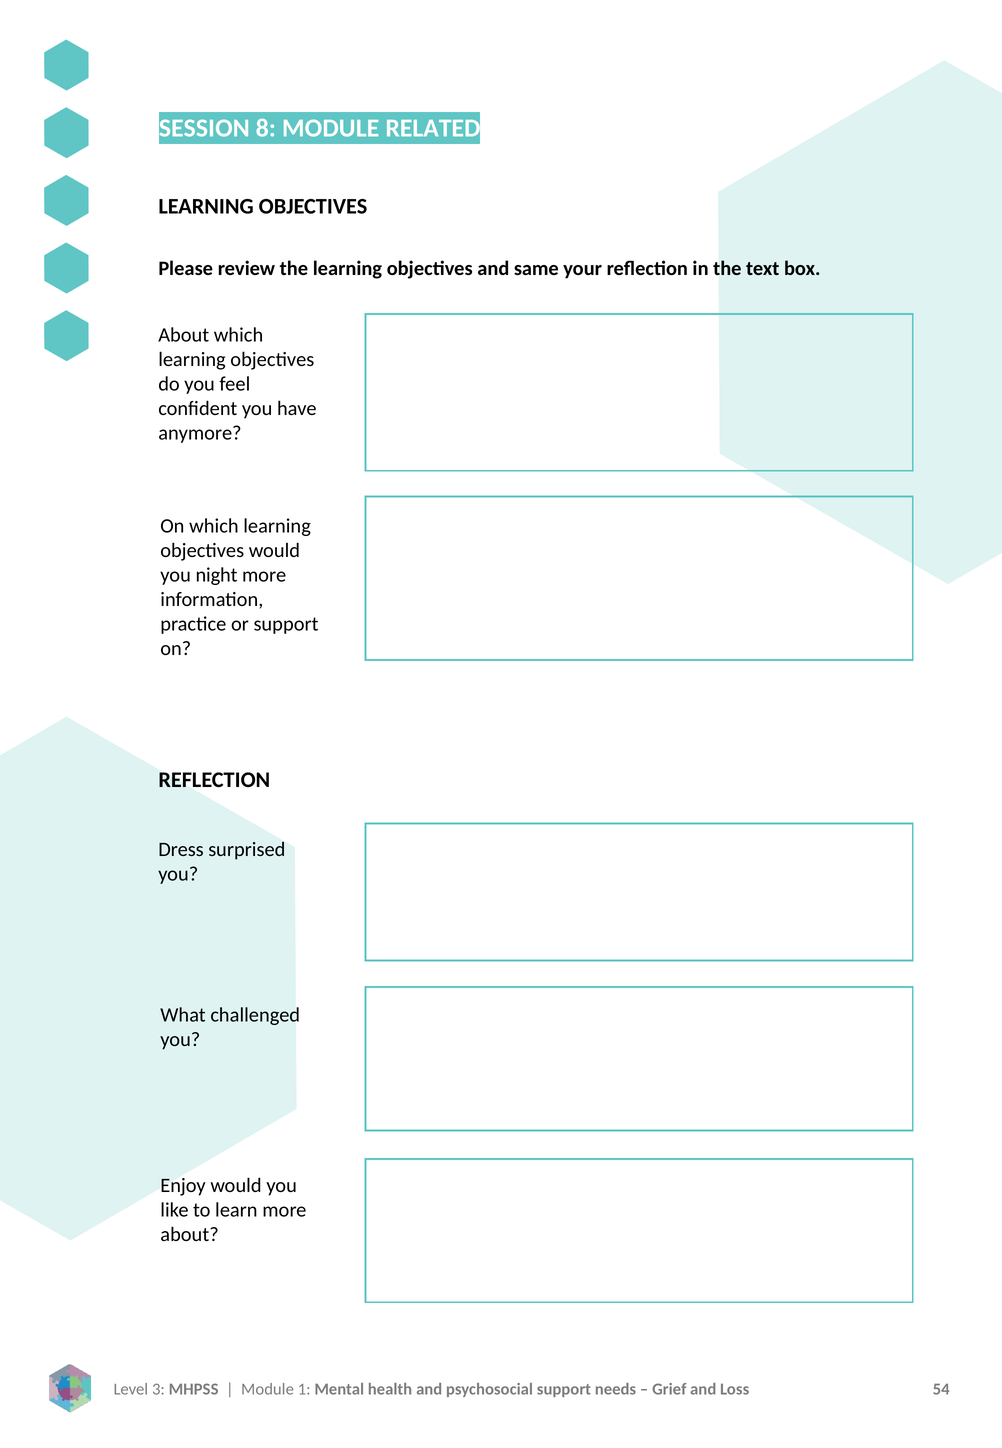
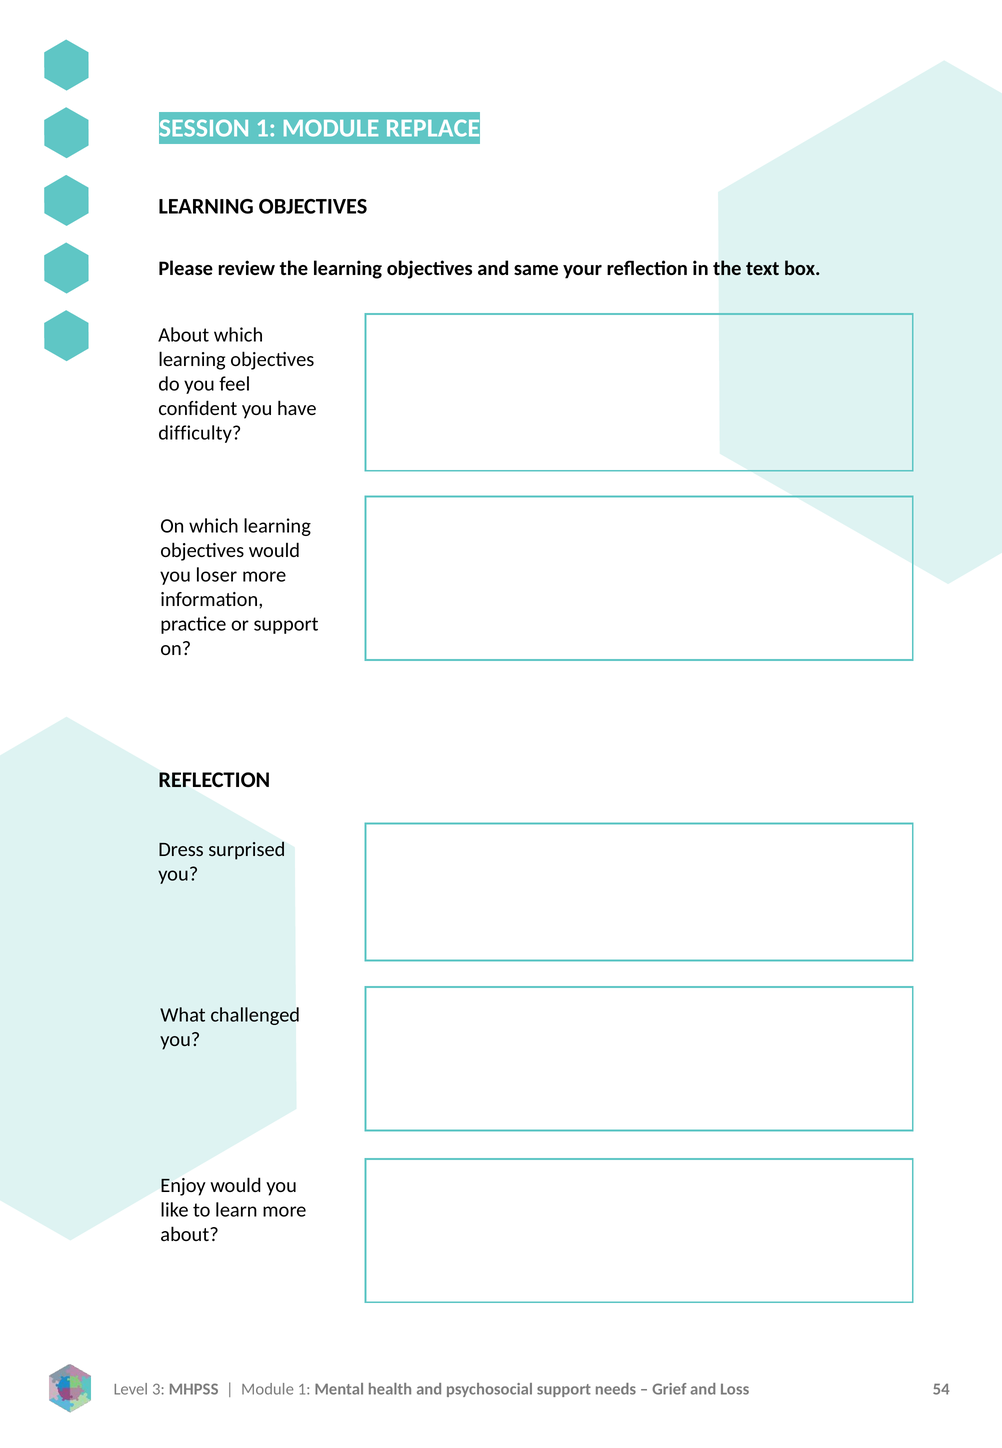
SESSION 8: 8 -> 1 (266, 128)
RELATED: RELATED -> REPLACE (433, 128)
anymore: anymore -> difficulty (200, 433)
night: night -> loser (216, 575)
